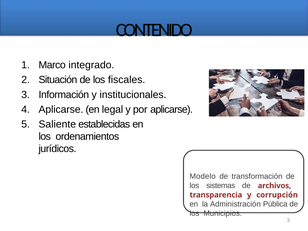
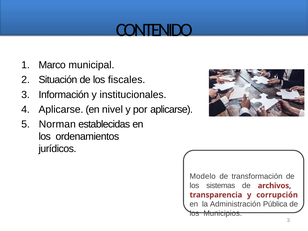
integrado: integrado -> municipal (91, 65)
legal: legal -> nivel (112, 109)
Saliente: Saliente -> Norman (57, 124)
